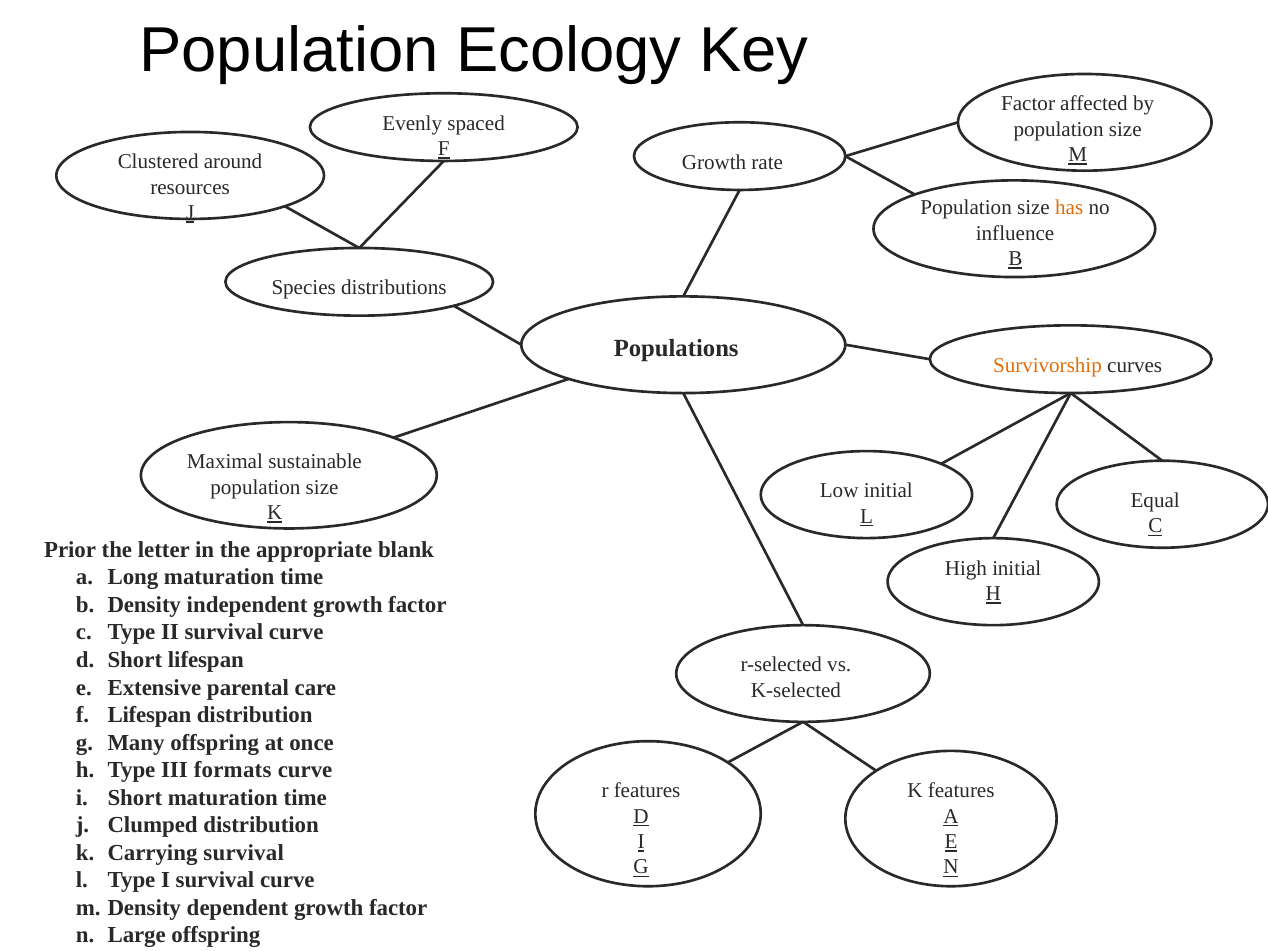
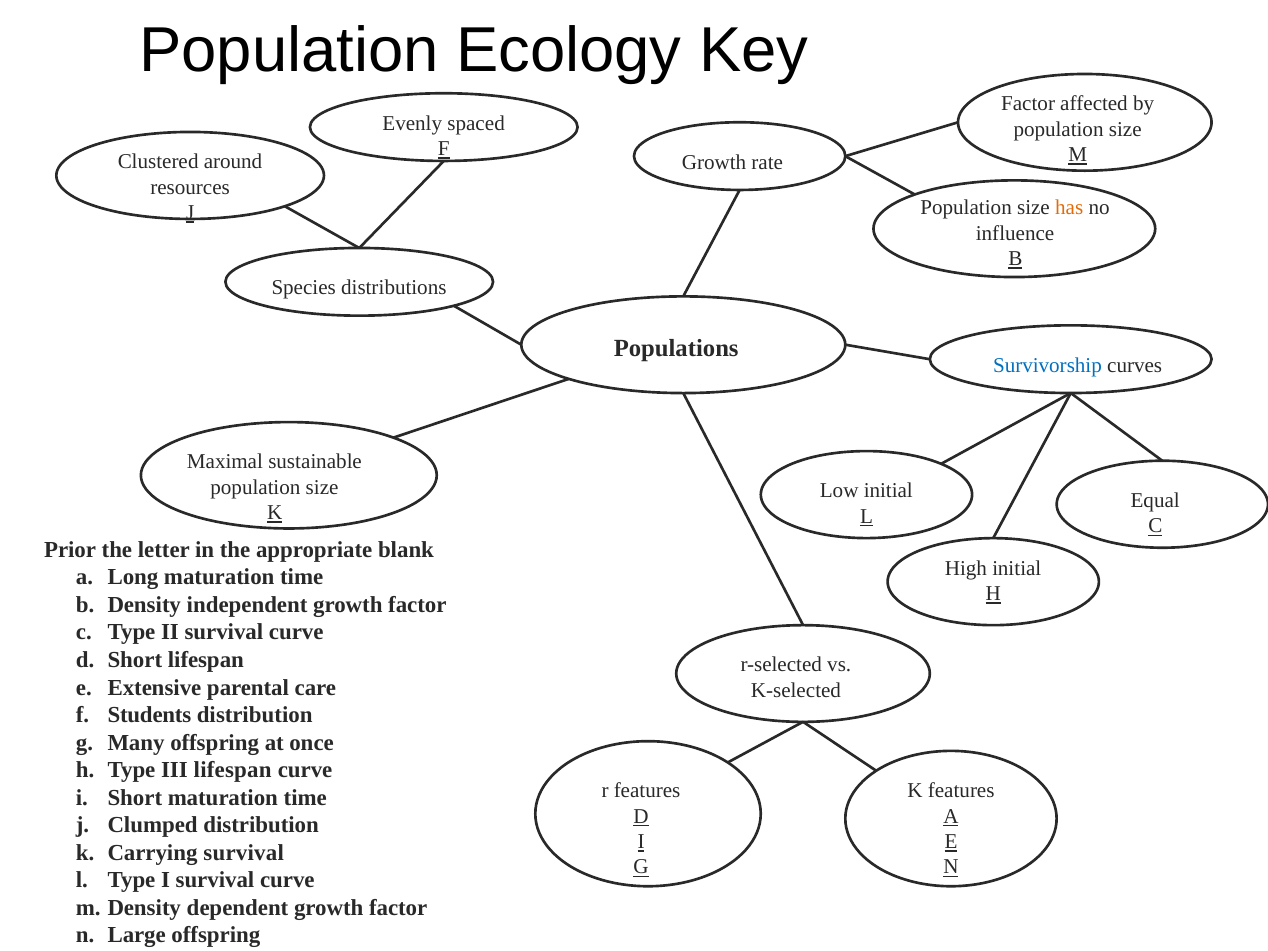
Survivorship colour: orange -> blue (1047, 365)
f Lifespan: Lifespan -> Students (149, 715)
III formats: formats -> lifespan (233, 770)
